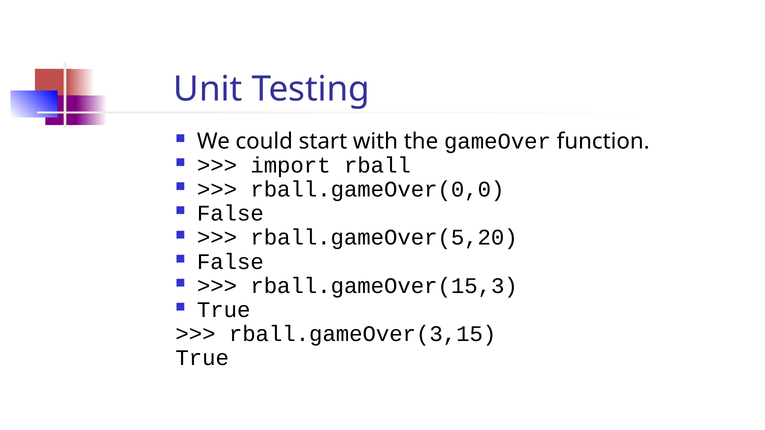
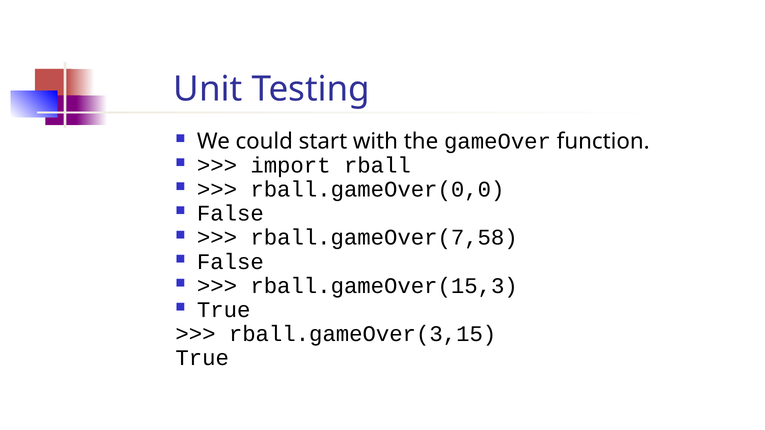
rball.gameOver(5,20: rball.gameOver(5,20 -> rball.gameOver(7,58 (384, 238)
